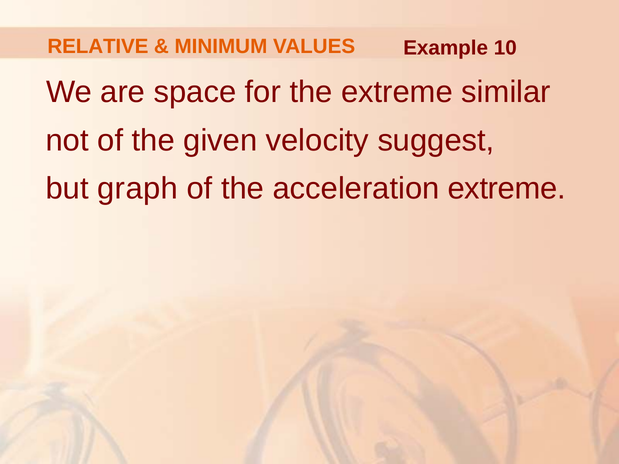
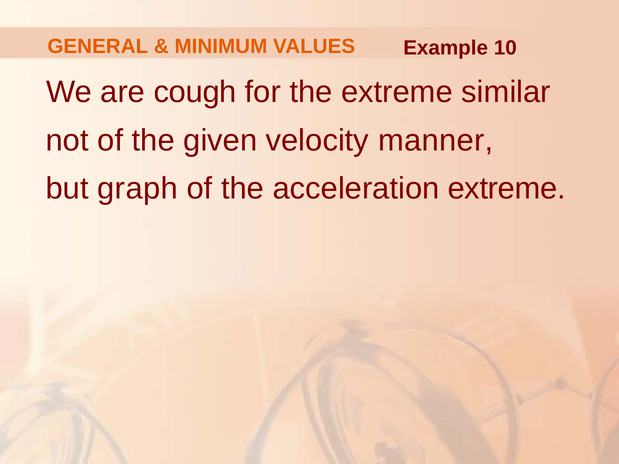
RELATIVE: RELATIVE -> GENERAL (98, 46)
space: space -> cough (195, 92)
suggest: suggest -> manner (436, 141)
